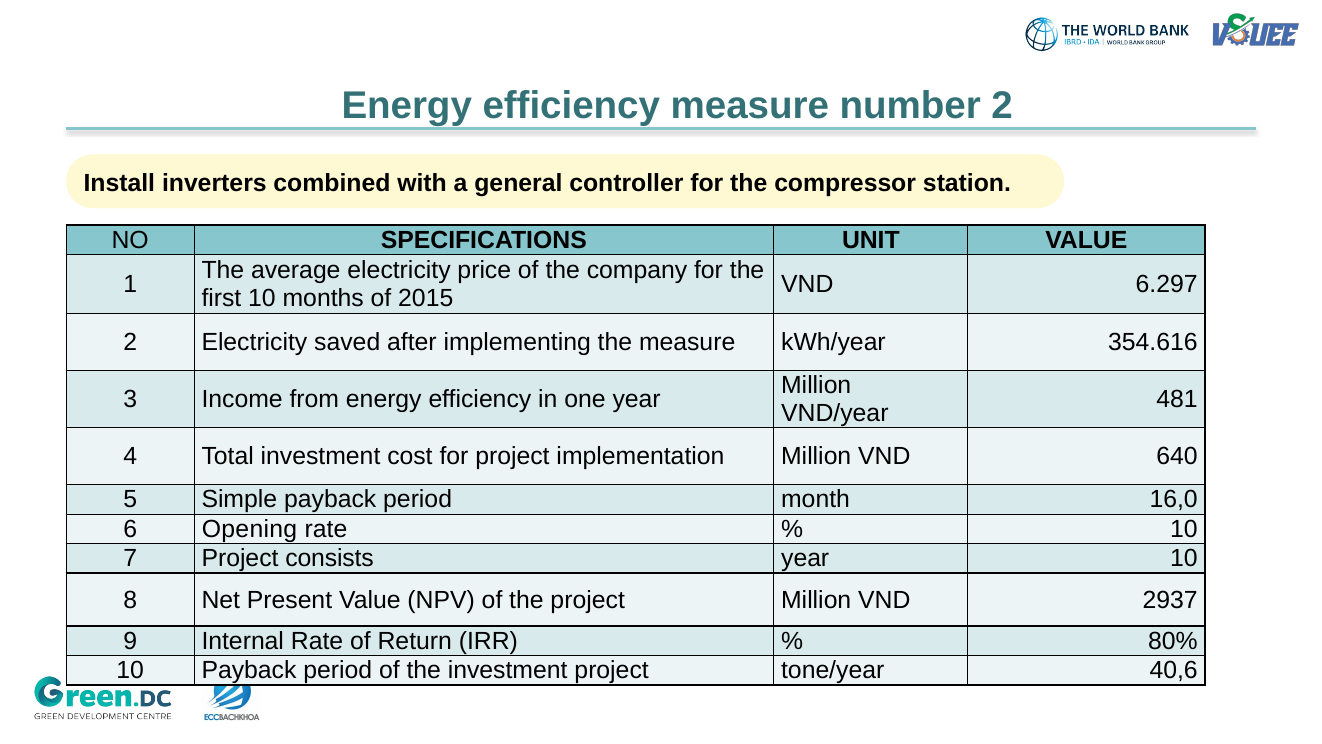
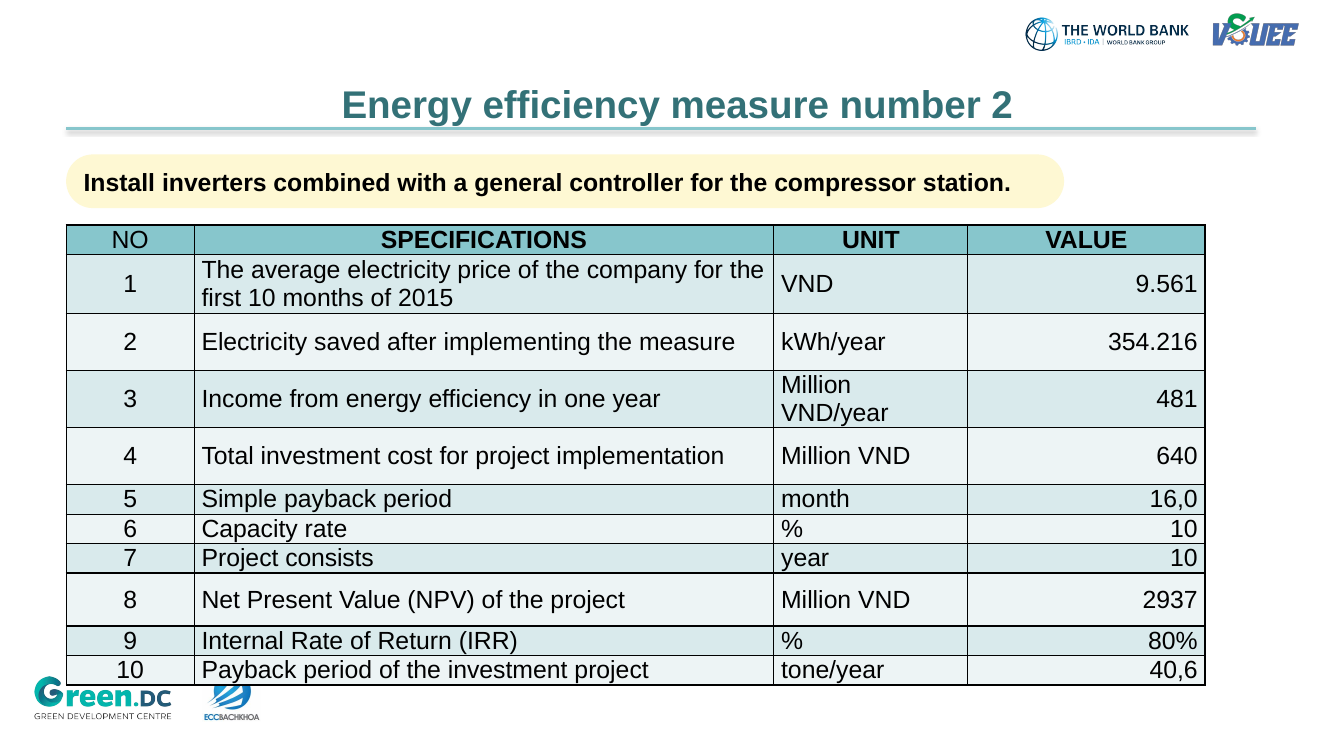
6.297: 6.297 -> 9.561 (1167, 284)
354.616: 354.616 -> 354.216 (1153, 342)
Opening: Opening -> Capacity (250, 529)
